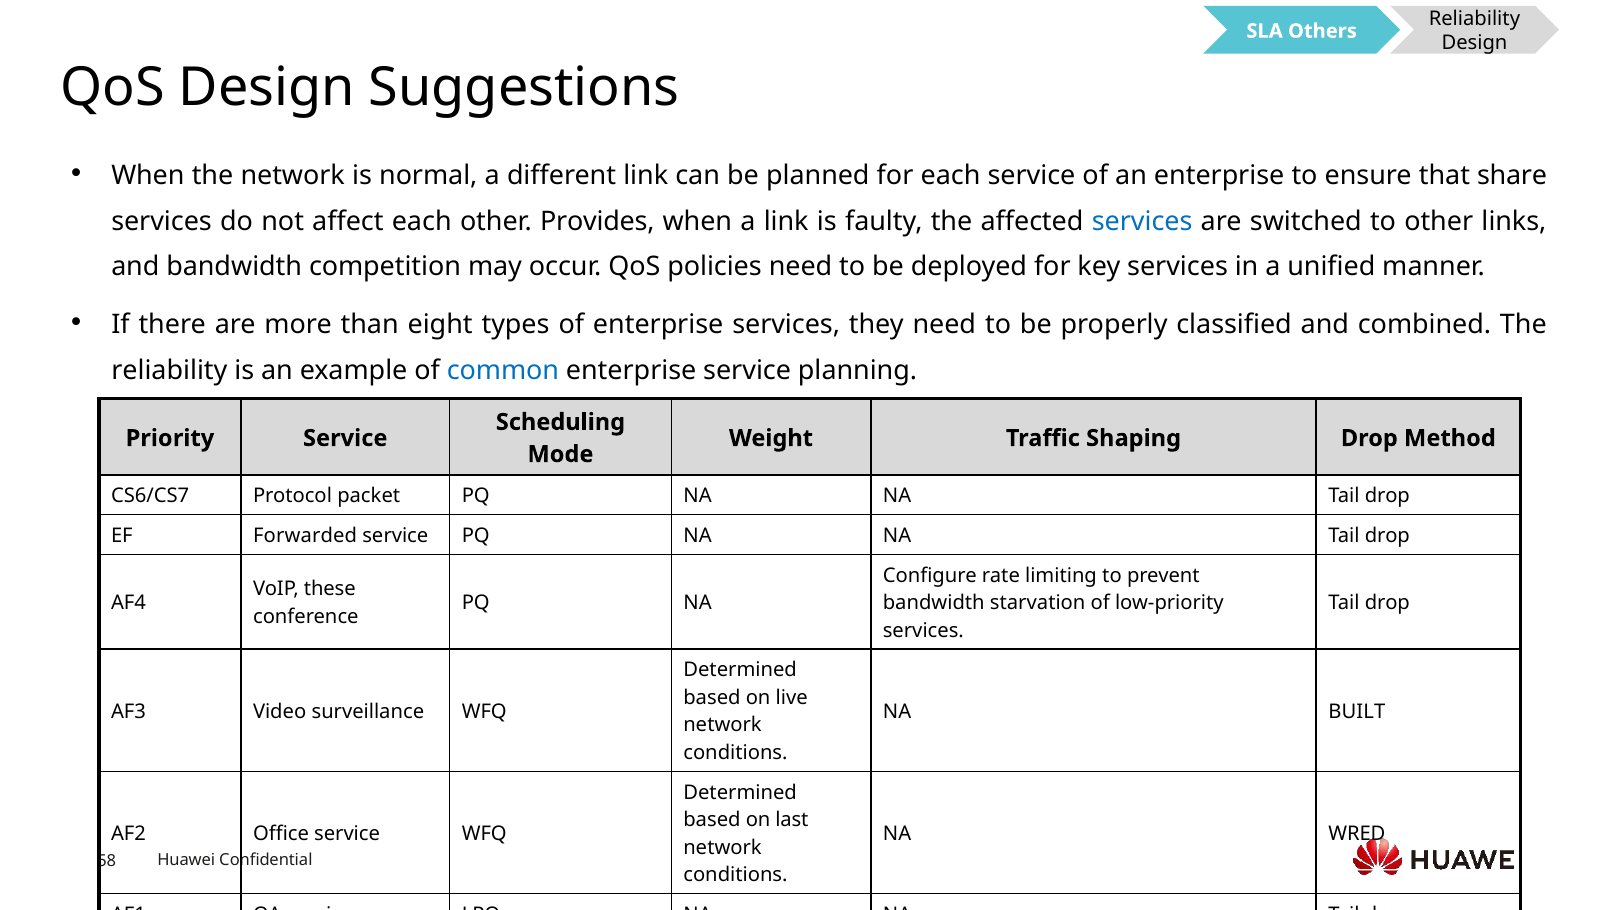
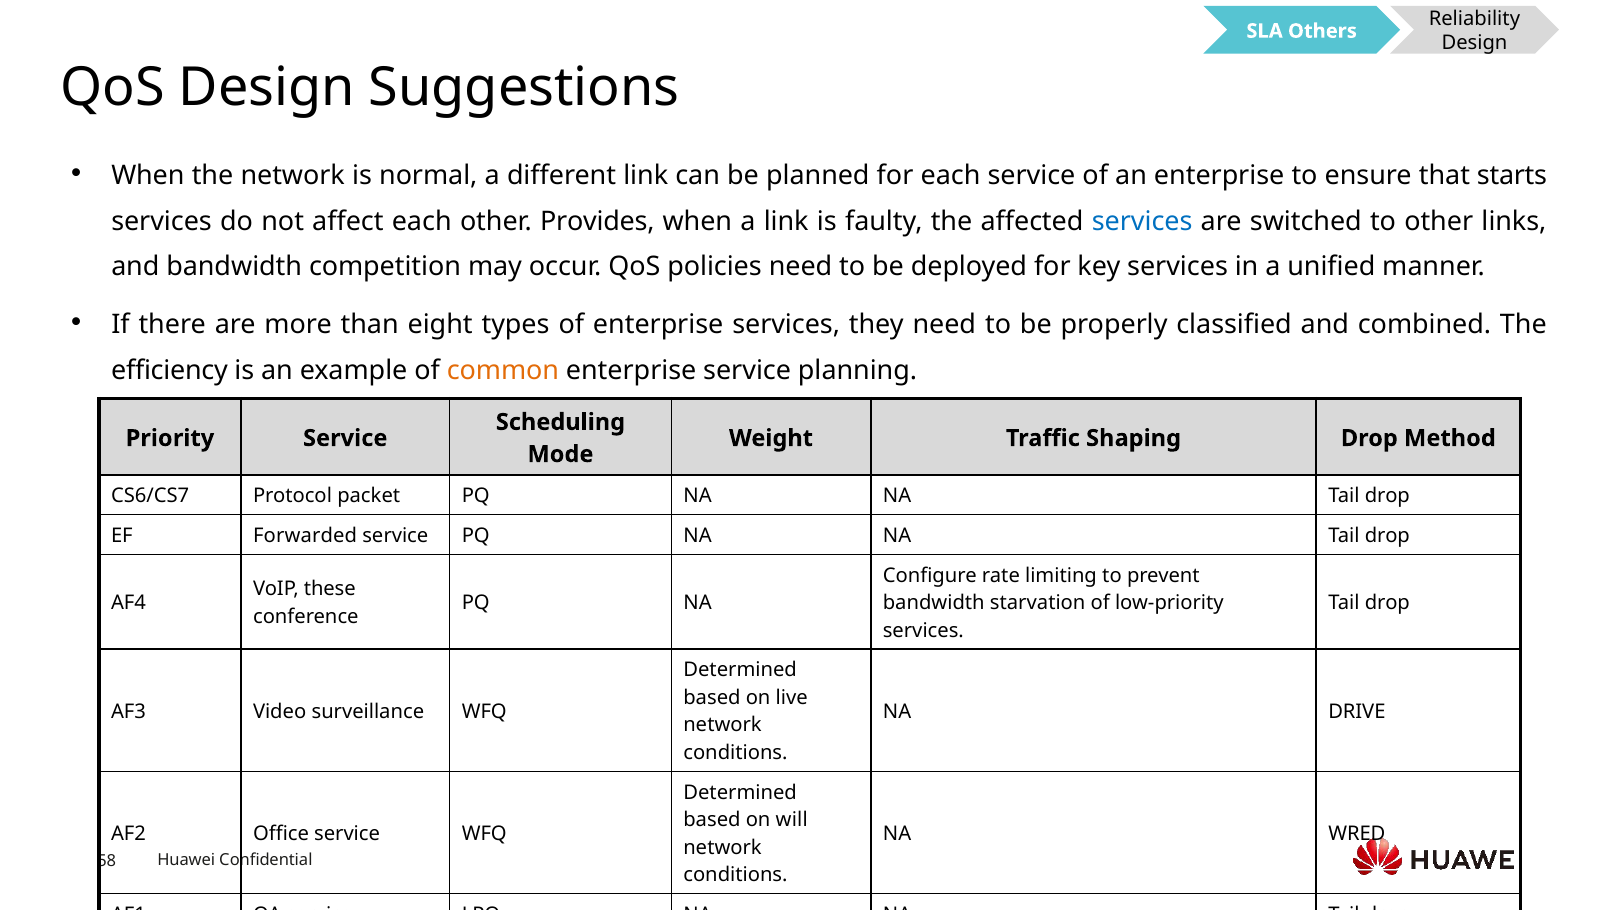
share: share -> starts (1512, 176)
reliability: reliability -> efficiency (169, 370)
common colour: blue -> orange (503, 370)
BUILT: BUILT -> DRIVE (1357, 712)
last: last -> will (792, 820)
